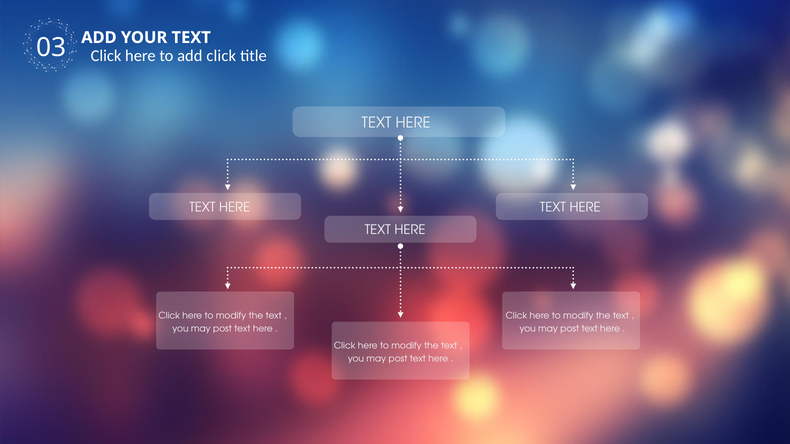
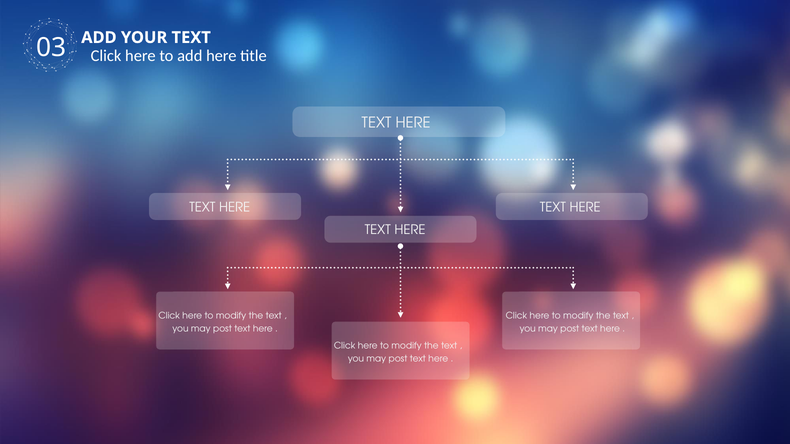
add click: click -> here (221, 56)
